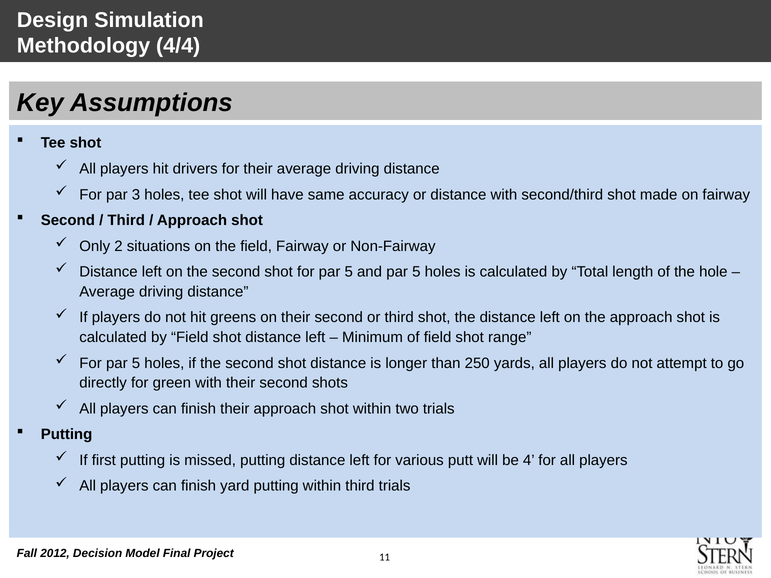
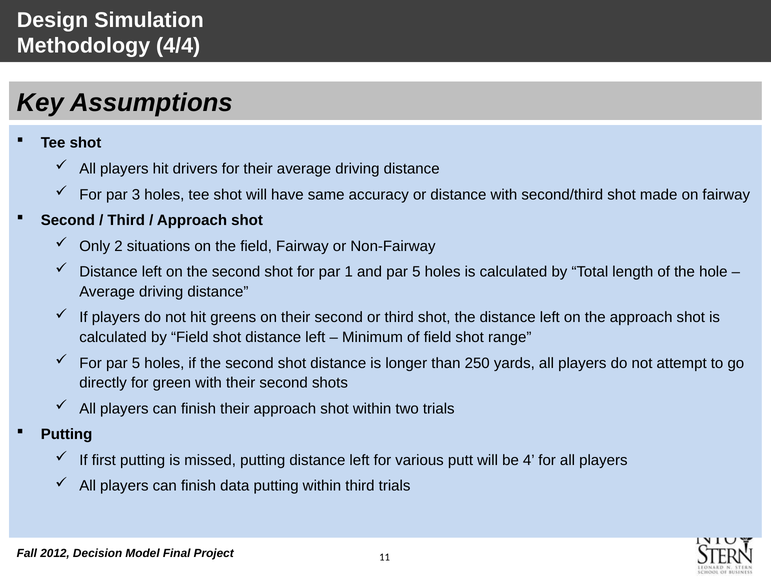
shot for par 5: 5 -> 1 (349, 272)
yard: yard -> data (235, 486)
